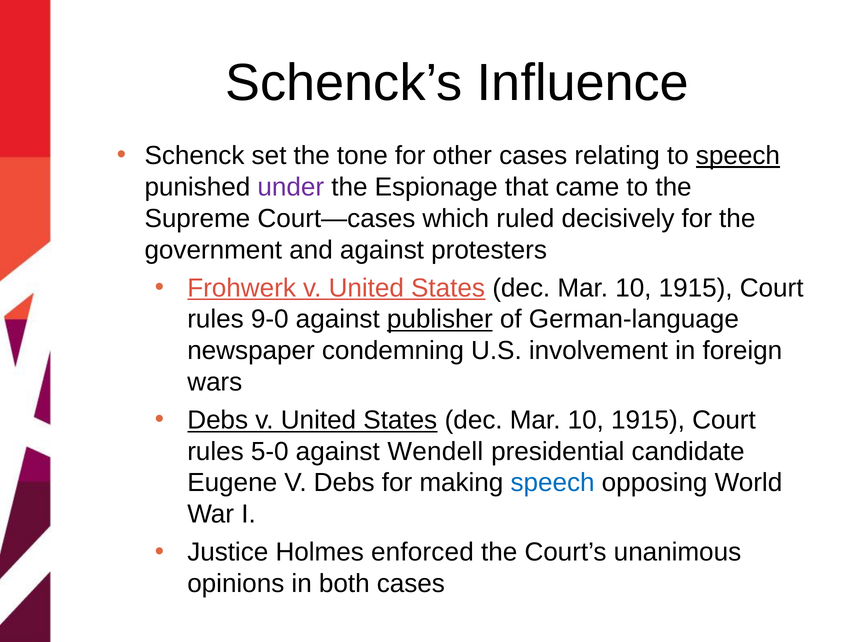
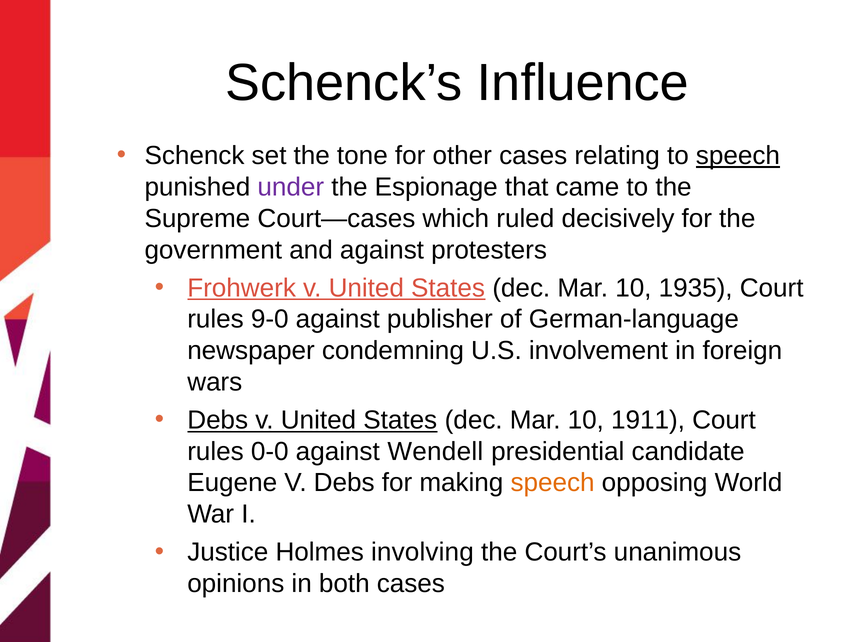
1915: 1915 -> 1935 (696, 288)
publisher underline: present -> none (440, 319)
1915: 1915 -> 1911 (648, 420)
5-0: 5-0 -> 0-0 (270, 451)
speech colour: blue -> orange (553, 482)
enforced: enforced -> involving (422, 552)
